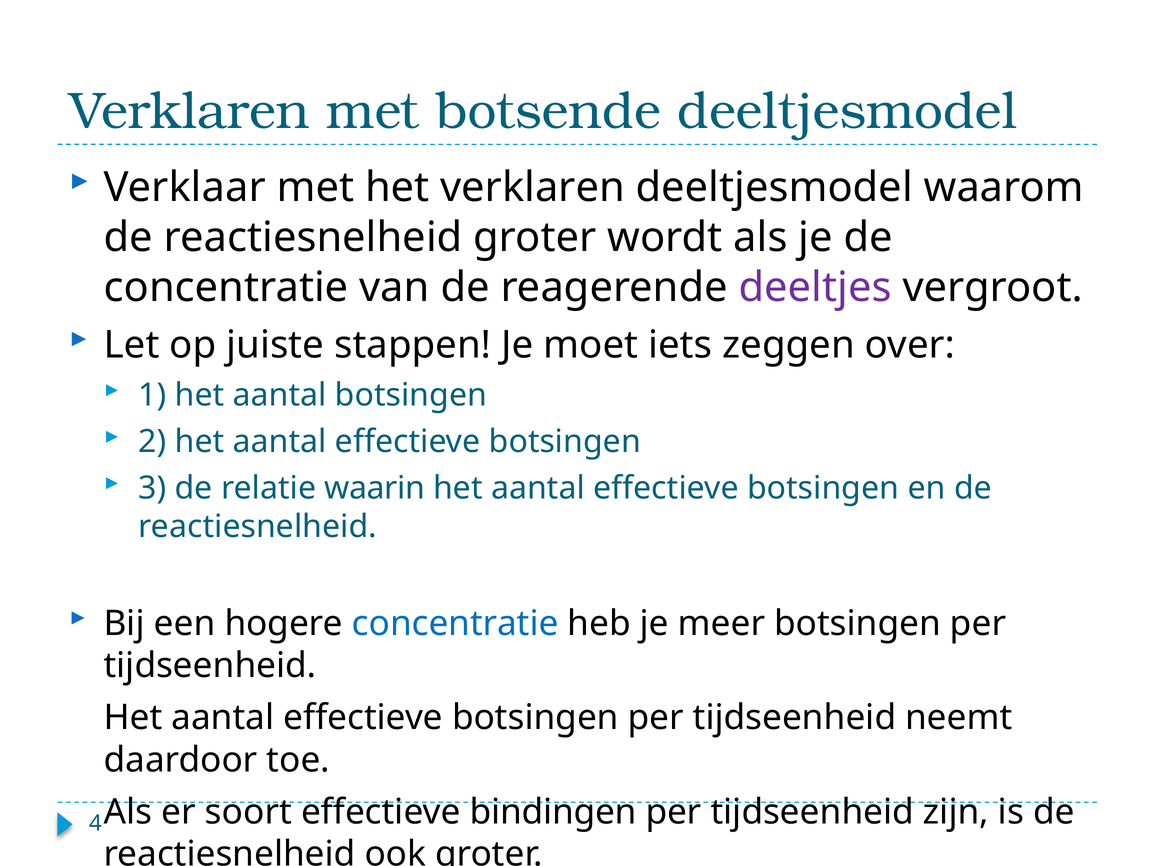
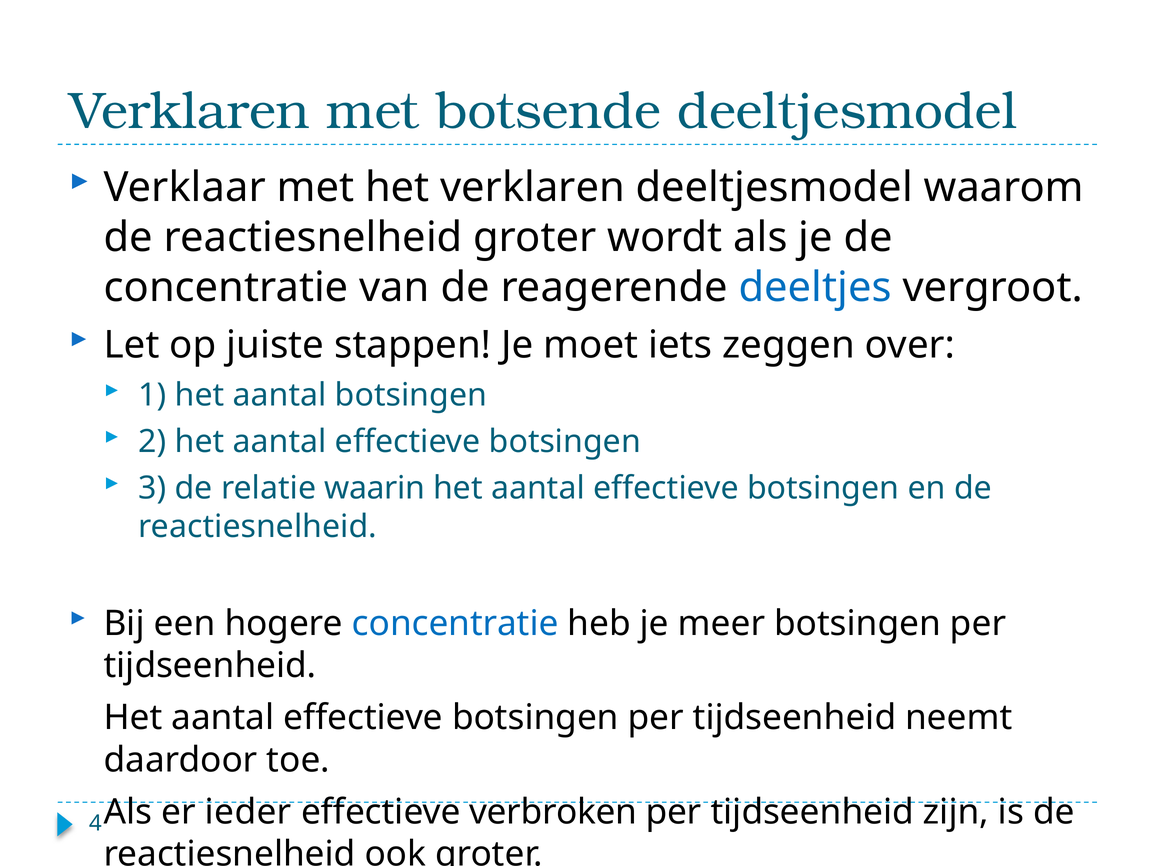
deeltjes colour: purple -> blue (815, 288)
soort: soort -> ieder (248, 812)
bindingen: bindingen -> verbroken (553, 812)
